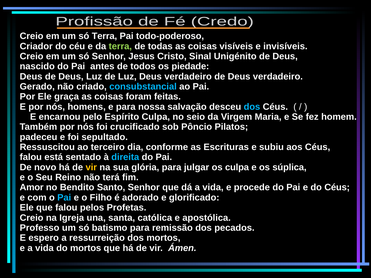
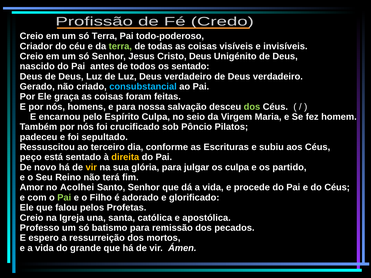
Cristo Sinal: Sinal -> Deus (200, 56)
os piedade: piedade -> sentado (190, 66)
dos colour: light blue -> light green (252, 107)
falou: falou -> peço (31, 157)
direita colour: light blue -> yellow (125, 157)
súplica: súplica -> partido (289, 167)
Bendito: Bendito -> Acolhei (77, 188)
Pai colour: light blue -> light green (64, 198)
do mortos: mortos -> grande (86, 248)
